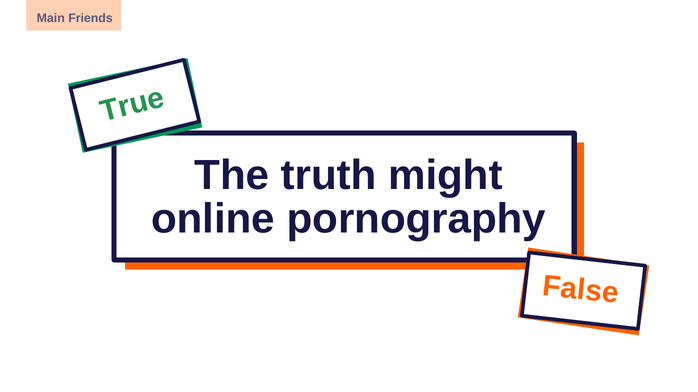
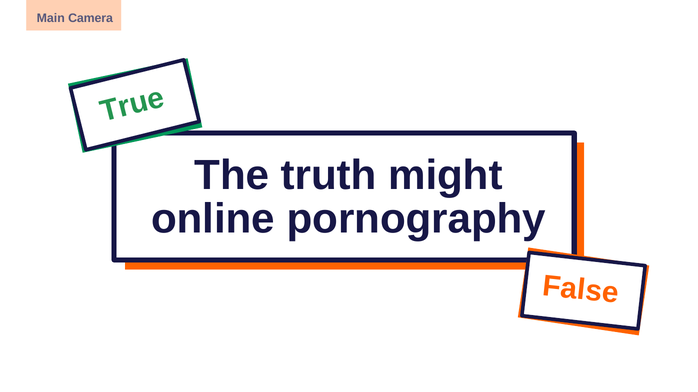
Friends: Friends -> Camera (91, 18)
